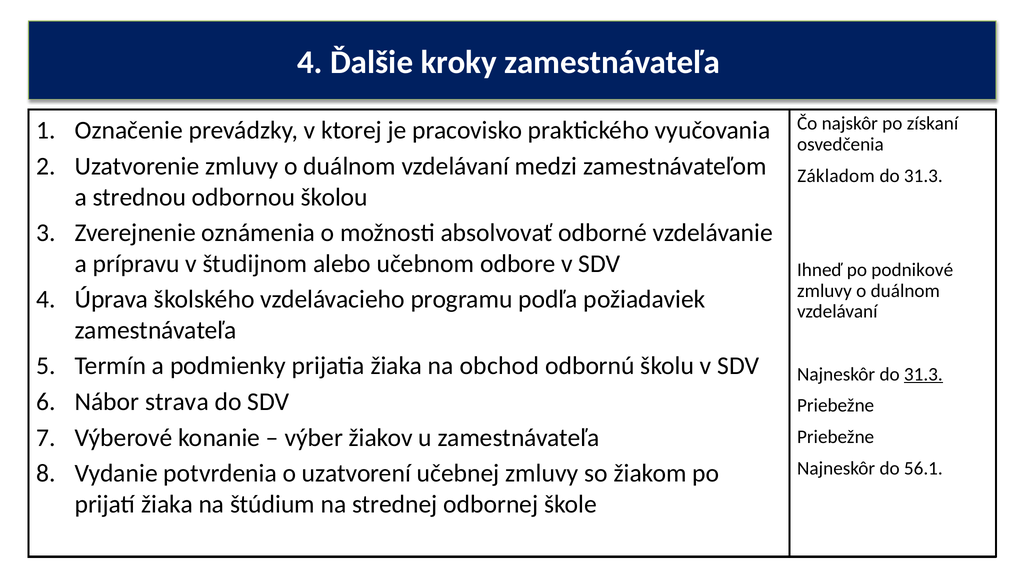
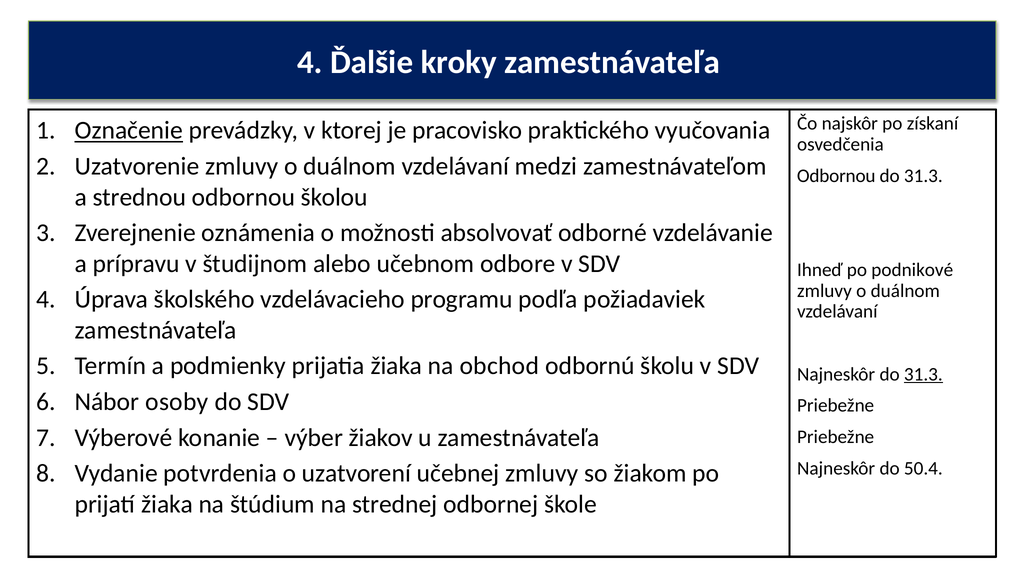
Označenie underline: none -> present (129, 131)
Základom: Základom -> Odbornou (836, 176)
strava: strava -> osoby (177, 402)
56.1: 56.1 -> 50.4 (923, 468)
